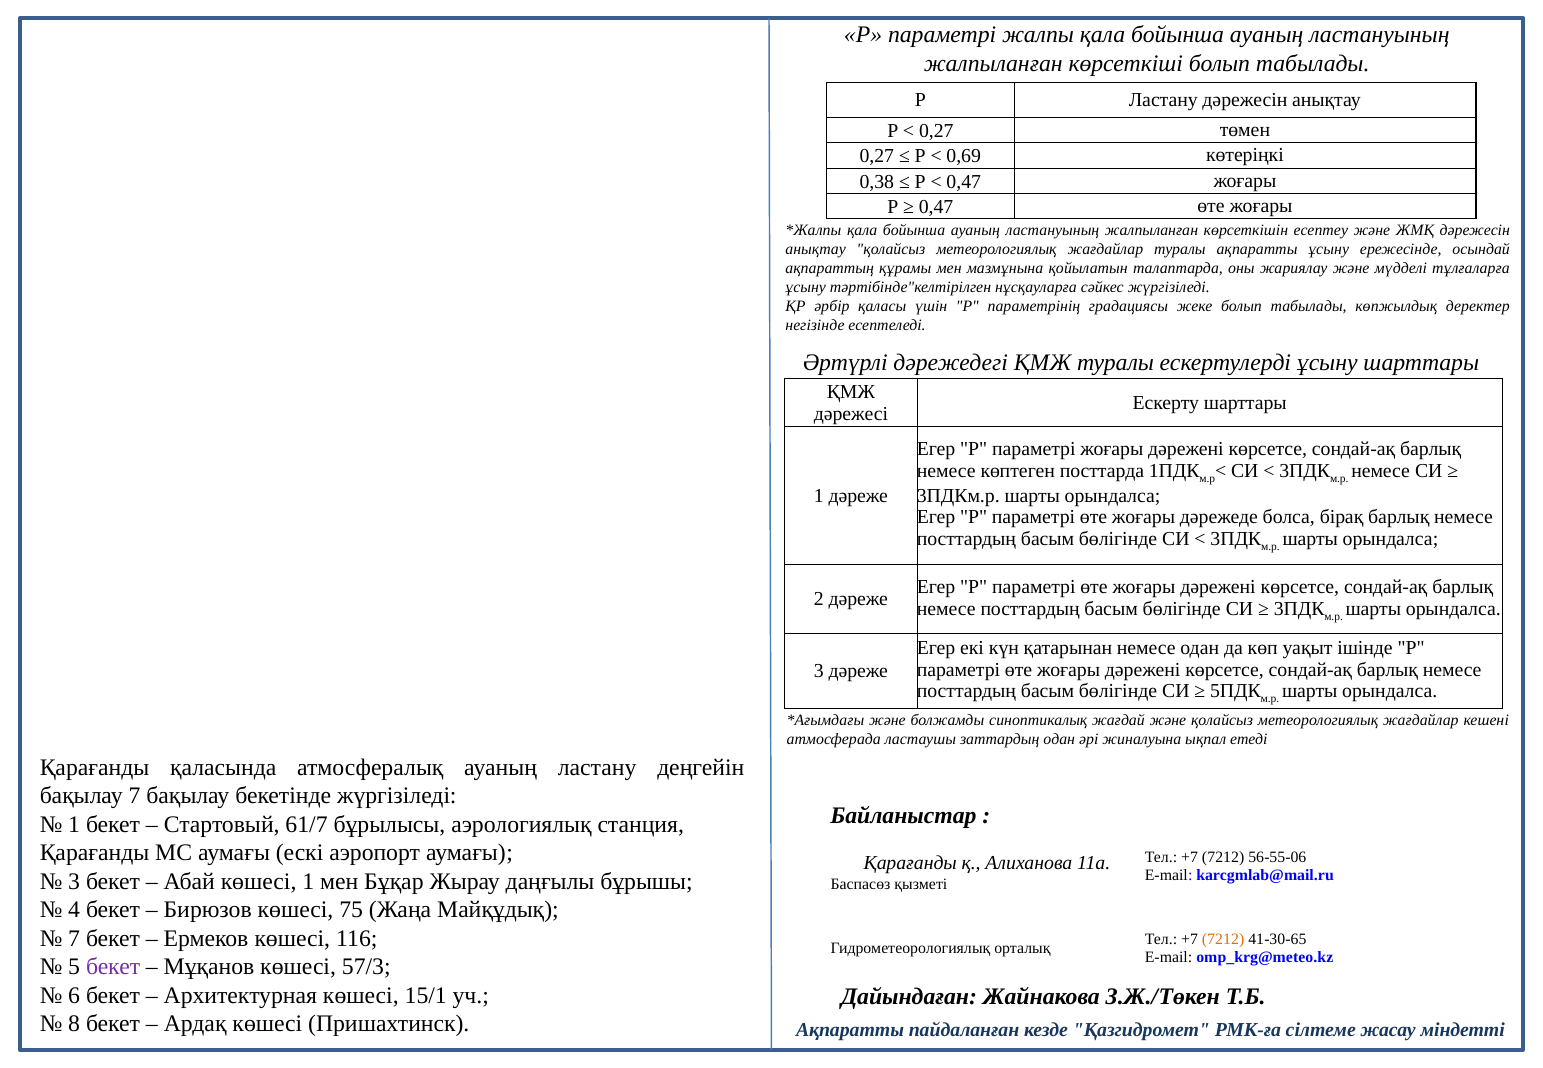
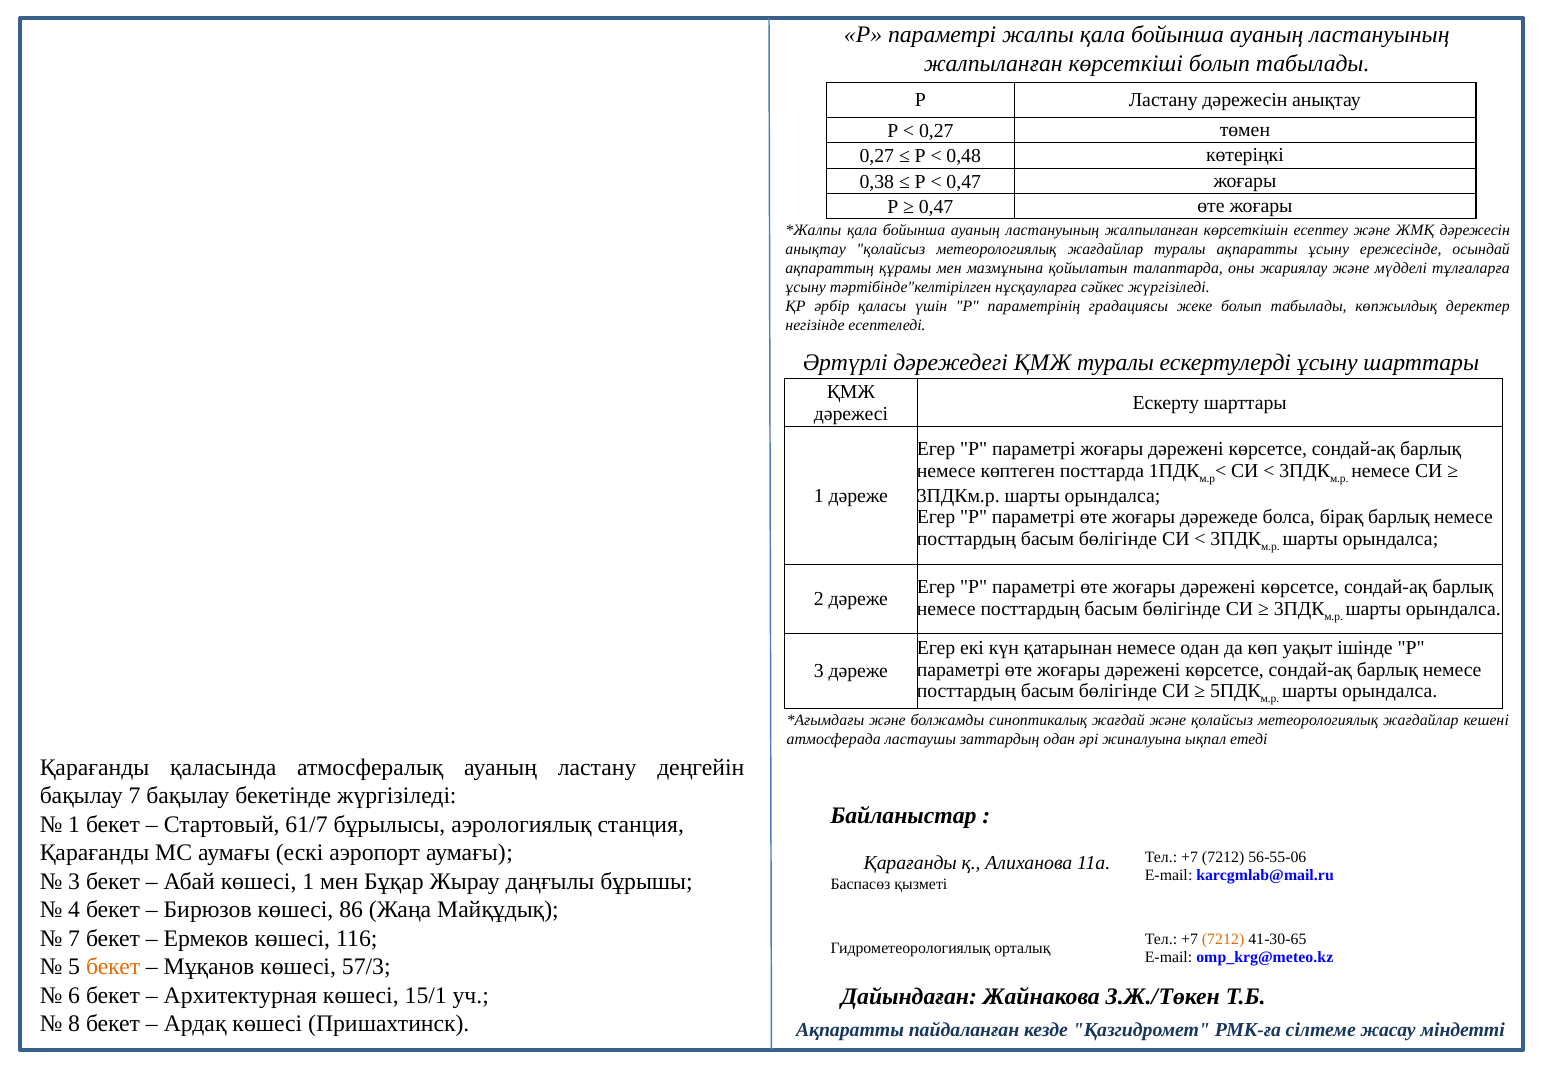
0,69: 0,69 -> 0,48 (964, 156)
75: 75 -> 86 (351, 910)
бекет colour: purple -> orange (113, 967)
